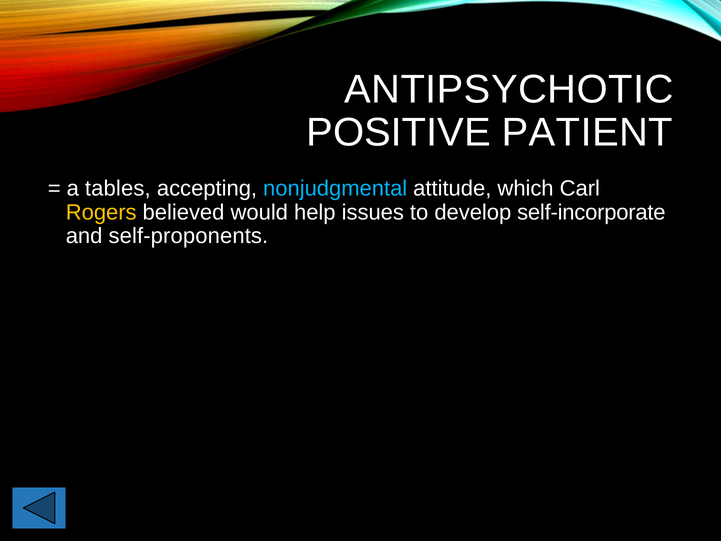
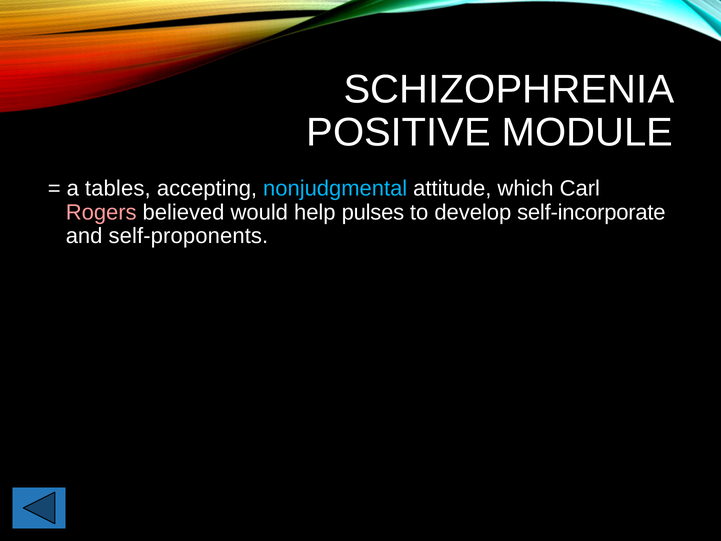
ANTIPSYCHOTIC: ANTIPSYCHOTIC -> SCHIZOPHRENIA (509, 89)
PATIENT: PATIENT -> MODULE (587, 133)
Rogers colour: yellow -> pink (101, 212)
issues: issues -> pulses (373, 212)
